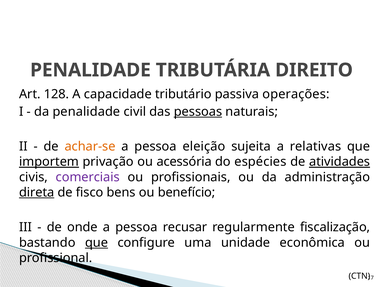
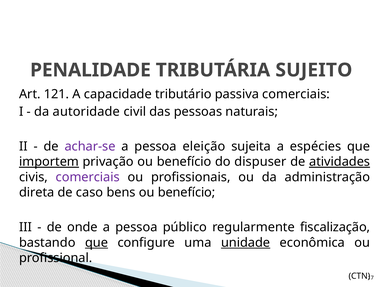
DIREITO: DIREITO -> SUJEITO (314, 70)
128: 128 -> 121 (57, 94)
passiva operações: operações -> comerciais (296, 94)
da penalidade: penalidade -> autoridade (86, 112)
pessoas underline: present -> none (198, 112)
achar-se colour: orange -> purple (90, 147)
relativas: relativas -> espécies (316, 147)
privação ou acessória: acessória -> benefício (184, 162)
espécies: espécies -> dispuser (260, 162)
direta underline: present -> none (37, 193)
fisco: fisco -> caso (90, 193)
recusar: recusar -> público (185, 227)
unidade underline: none -> present (246, 243)
